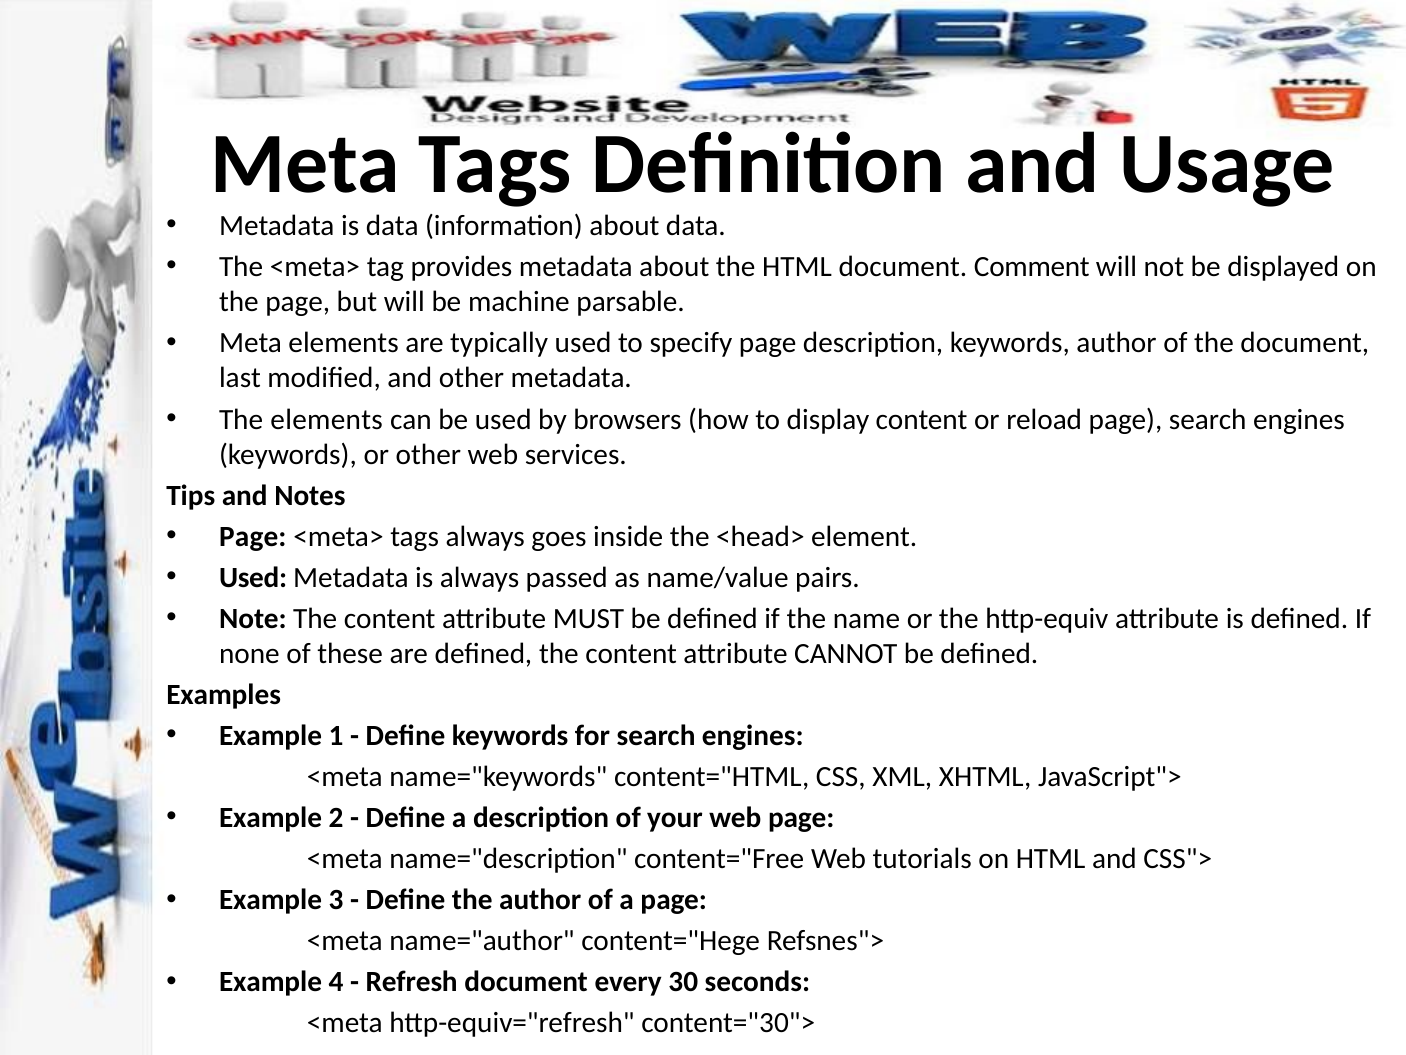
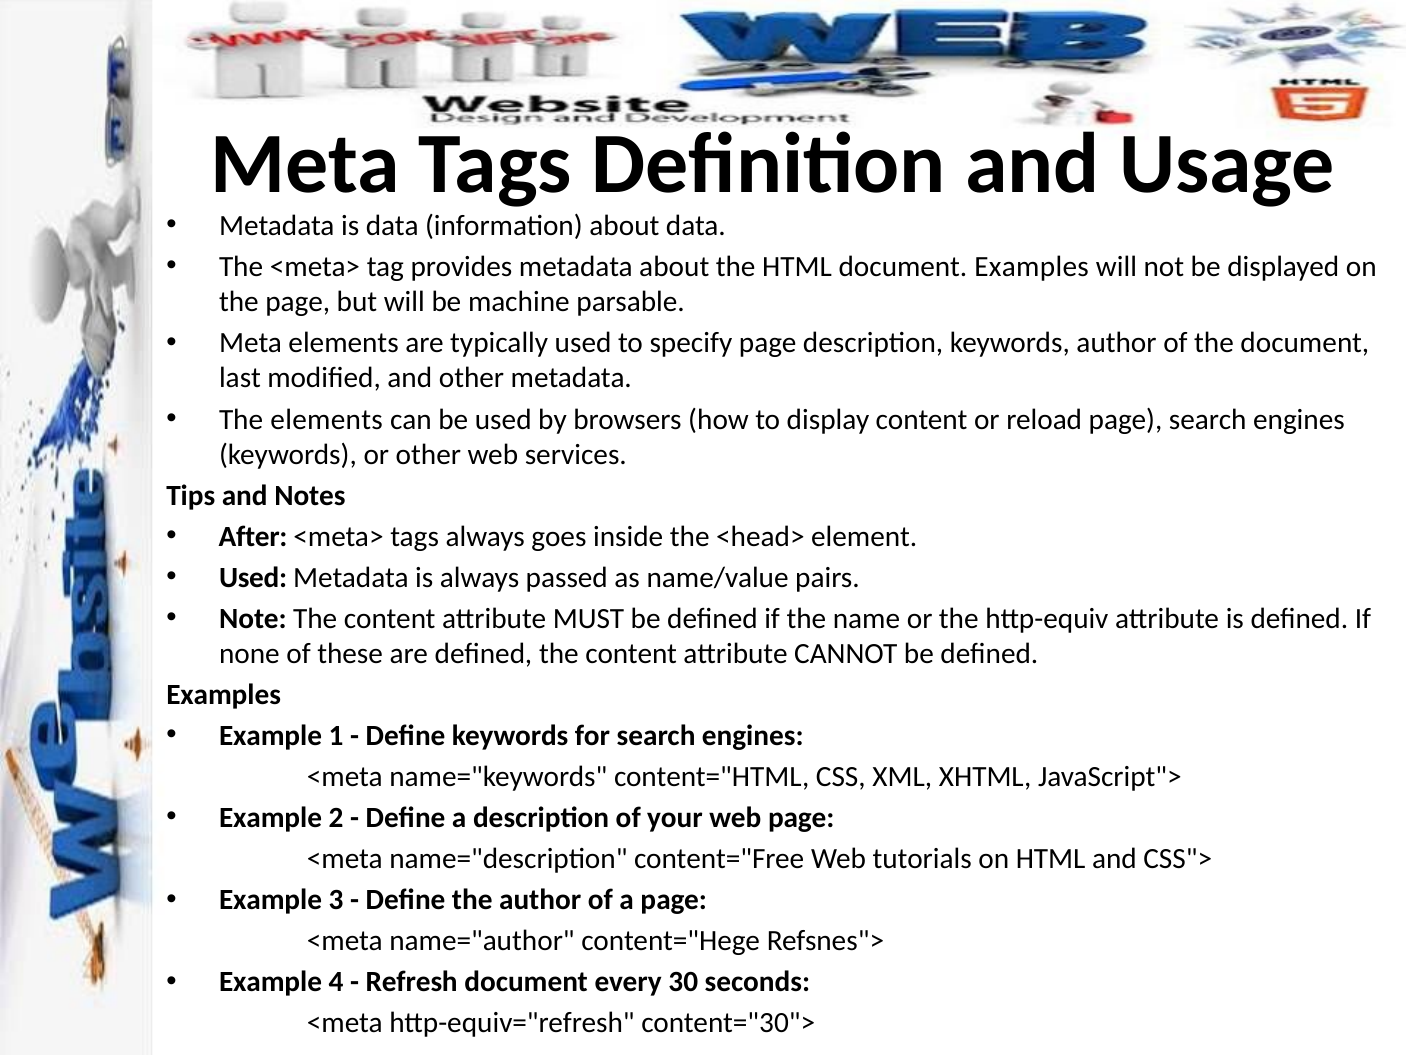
document Comment: Comment -> Examples (1032, 267)
Page: Page -> After (253, 536)
